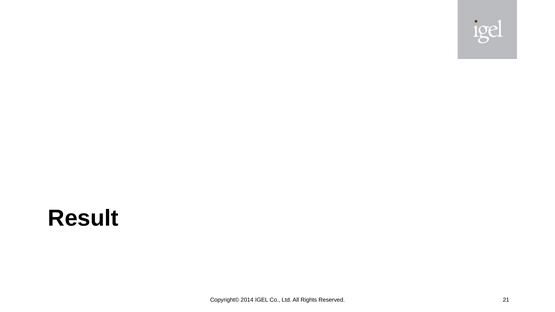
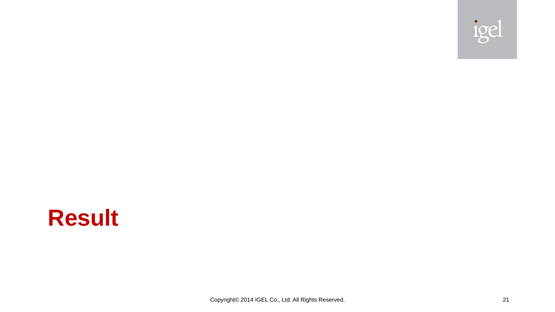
Result colour: black -> red (83, 218)
